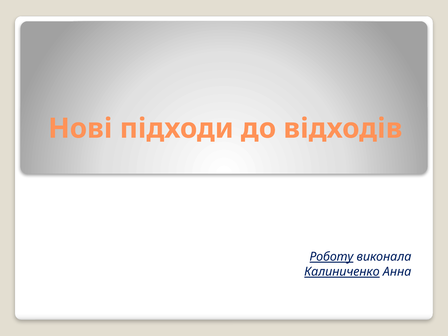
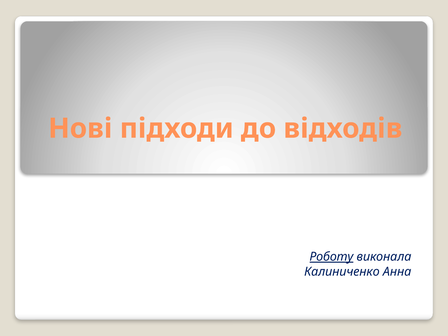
Калиниченко underline: present -> none (342, 272)
